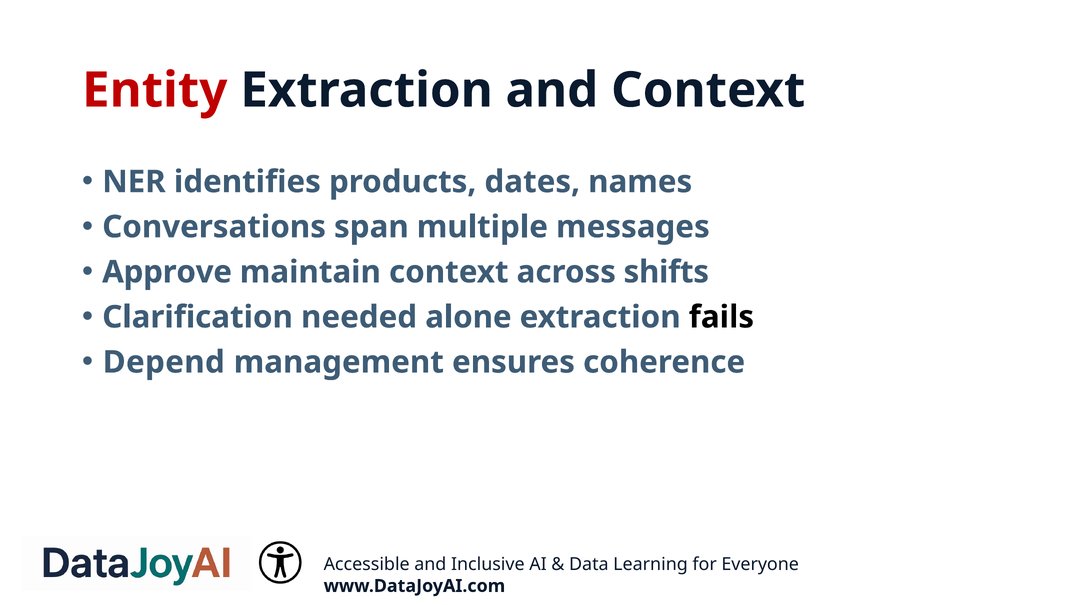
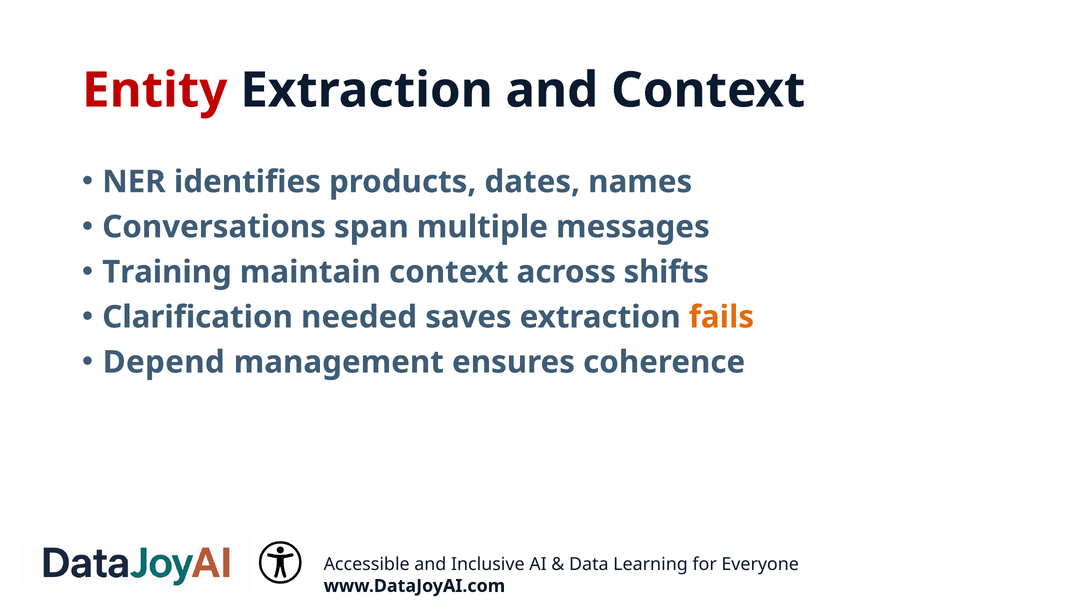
Approve: Approve -> Training (167, 272)
alone: alone -> saves (468, 317)
fails colour: black -> orange (721, 317)
